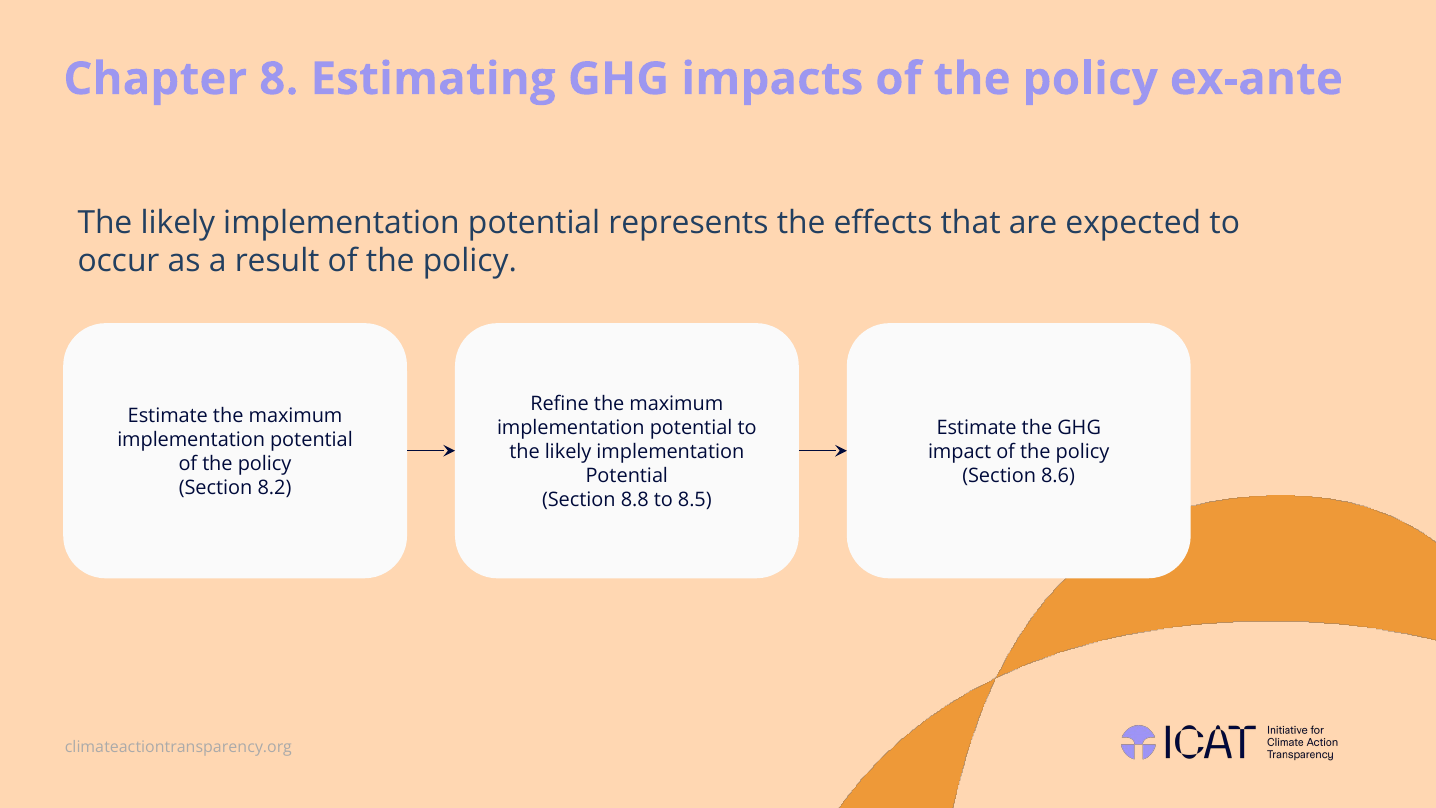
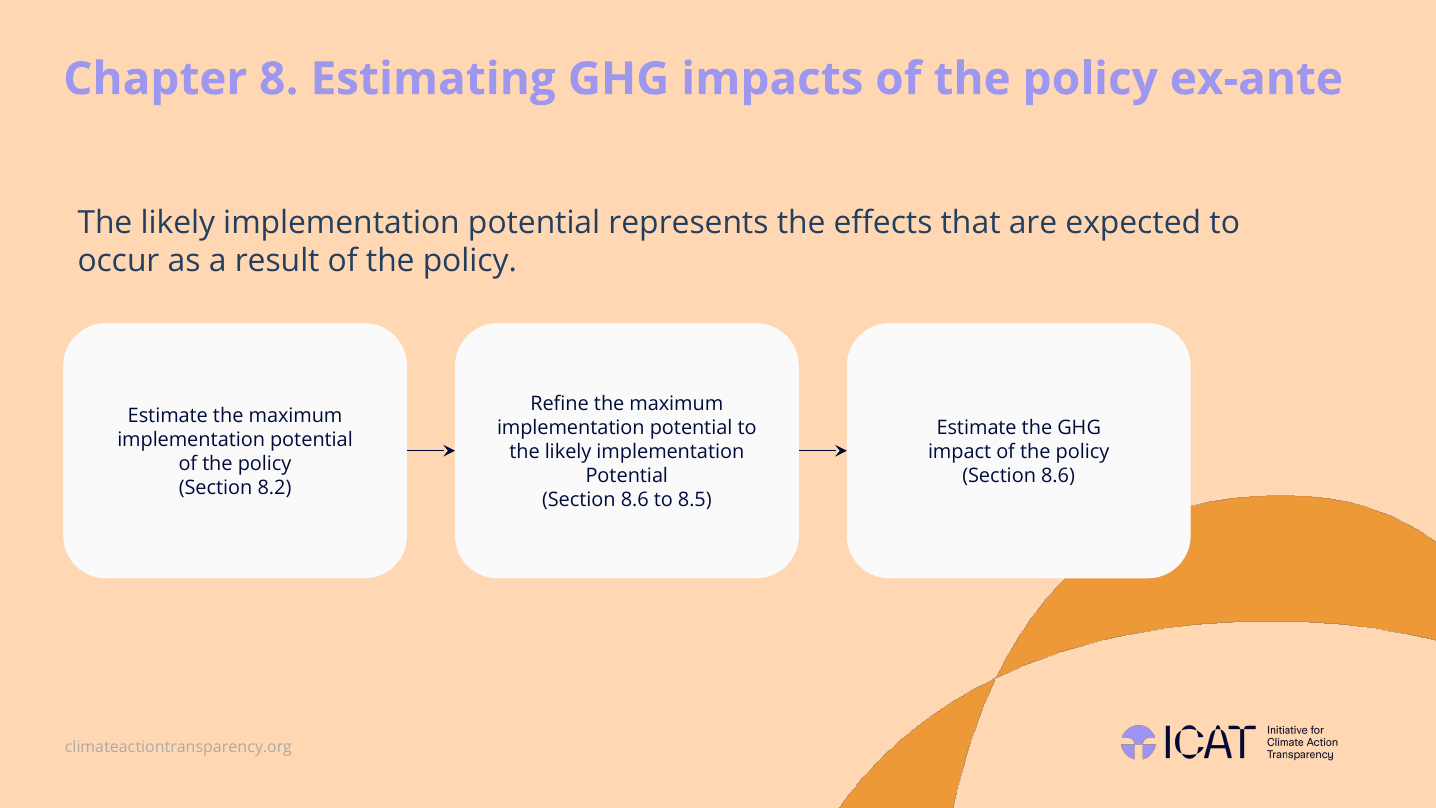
8.8: 8.8 -> 8.6 (635, 500)
